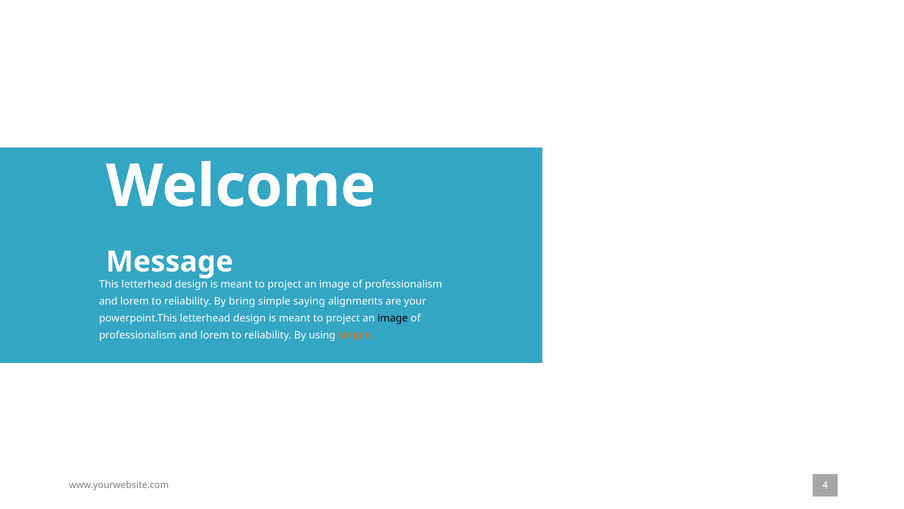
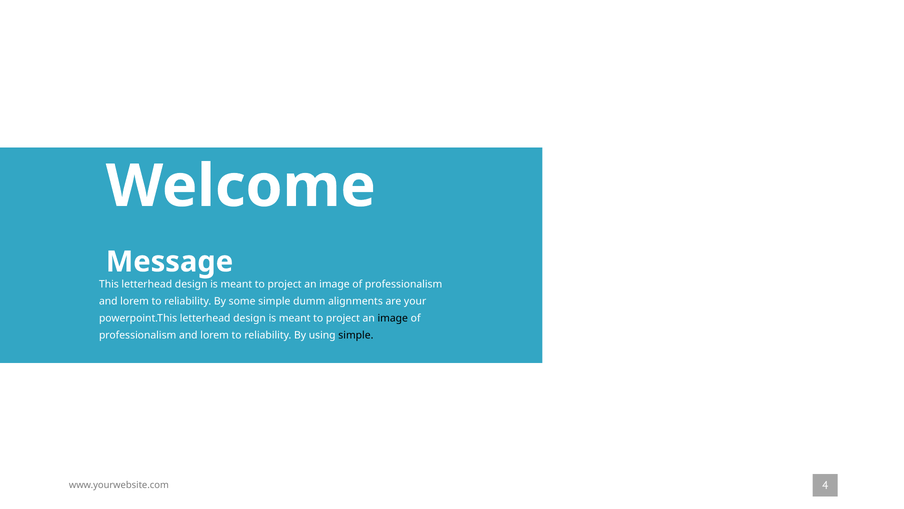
bring: bring -> some (242, 301)
saying: saying -> dumm (309, 301)
simple colour: orange -> black (356, 335)
